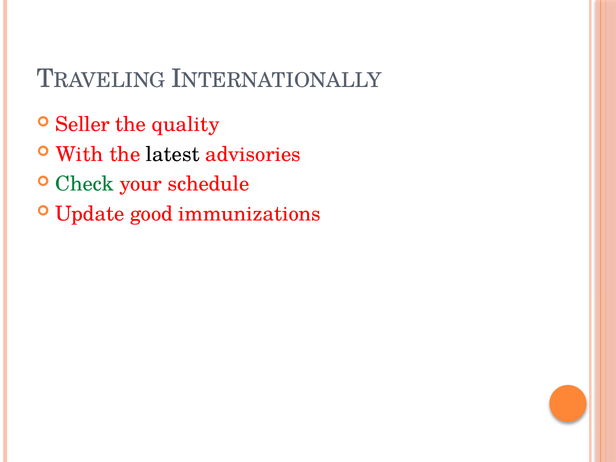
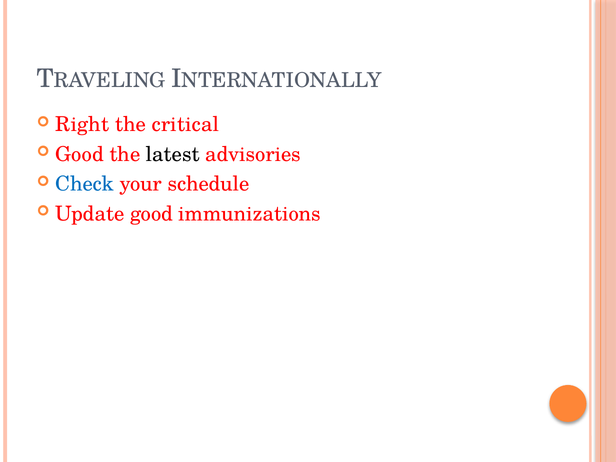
Seller: Seller -> Right (82, 125)
quality: quality -> critical (186, 125)
With: With -> Good (80, 154)
Check colour: green -> blue (85, 184)
